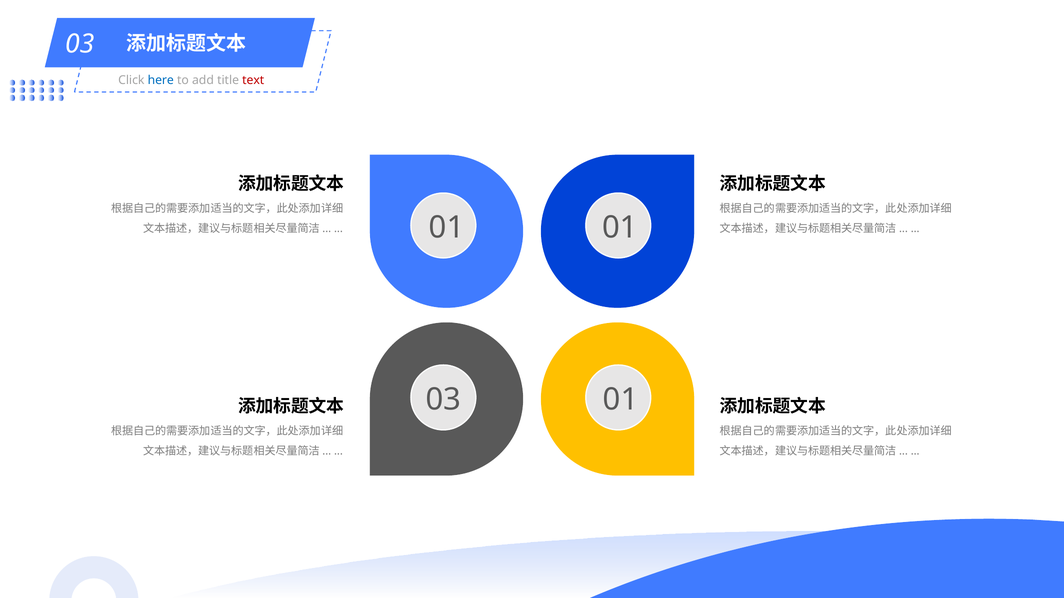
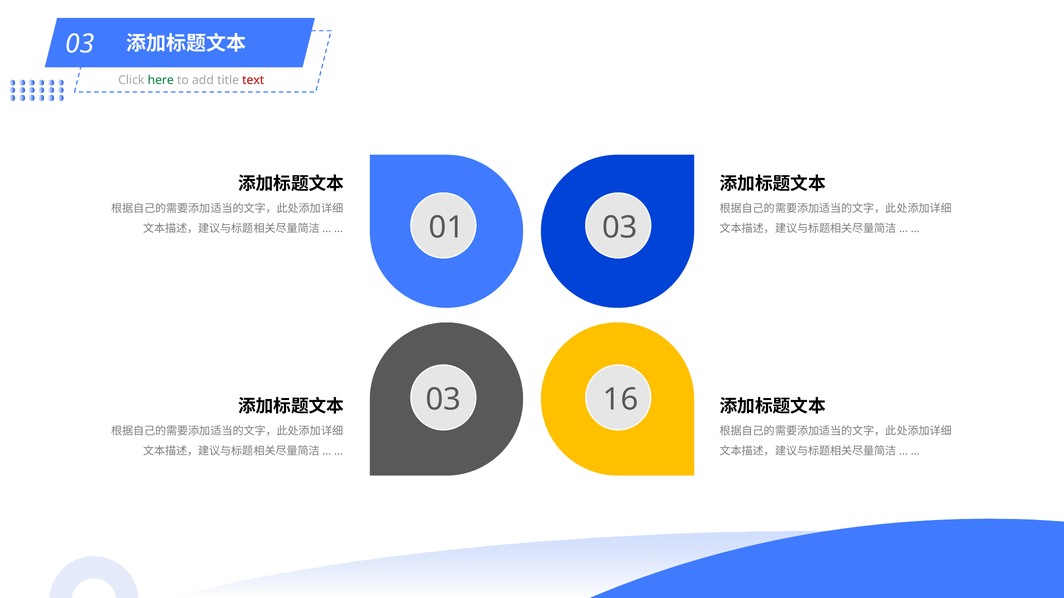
here colour: blue -> green (161, 80)
01 01: 01 -> 03 (620, 228)
01: 01 -> 16 (621, 400)
